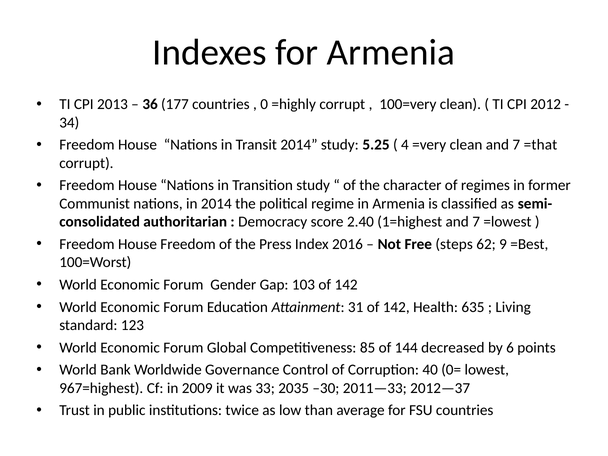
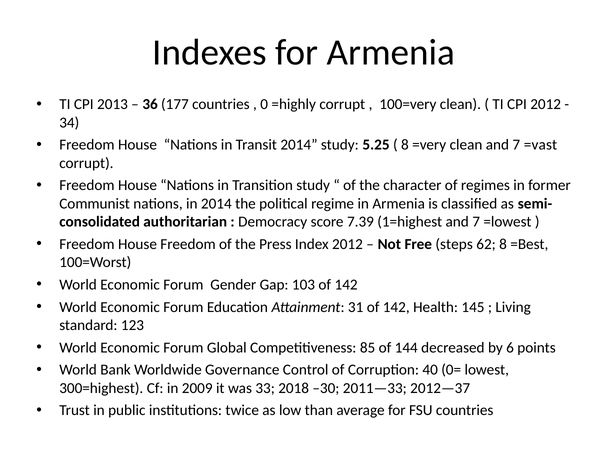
4: 4 -> 8 (405, 145)
=that: =that -> =vast (541, 145)
2.40: 2.40 -> 7.39 (360, 222)
Index 2016: 2016 -> 2012 (347, 244)
62 9: 9 -> 8 (503, 244)
635: 635 -> 145 (473, 307)
967=highest: 967=highest -> 300=highest (101, 388)
2035: 2035 -> 2018 (294, 388)
